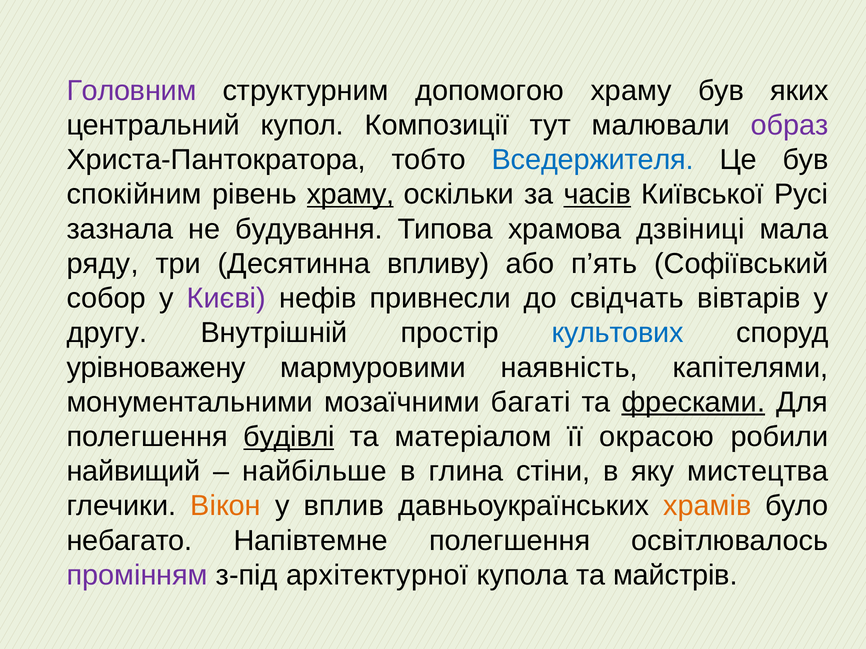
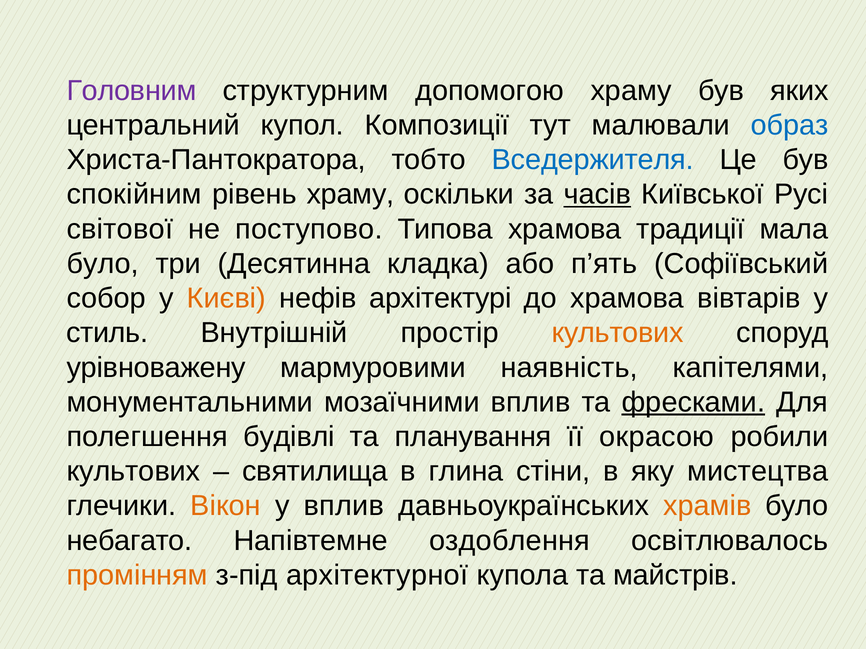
образ colour: purple -> blue (790, 125)
храму underline: present -> none (350, 195)
зазнала: зазнала -> світової (120, 229)
будування: будування -> поступово (309, 229)
дзвіниці: дзвіниці -> традиції (691, 229)
ряду: ряду -> було (103, 264)
впливу: впливу -> кладка (438, 264)
Києві colour: purple -> orange (226, 299)
привнесли: привнесли -> архітектурі (440, 299)
до свідчать: свідчать -> храмова (627, 299)
другу: другу -> стиль (107, 333)
культових colour: blue -> orange (618, 333)
мозаїчними багаті: багаті -> вплив (531, 402)
будівлі underline: present -> none (289, 437)
матеріалом: матеріалом -> планування (473, 437)
найвищий: найвищий -> культових (133, 472)
найбільше: найбільше -> святилища (315, 472)
Напівтемне полегшення: полегшення -> оздоблення (510, 541)
промінням colour: purple -> orange (137, 576)
